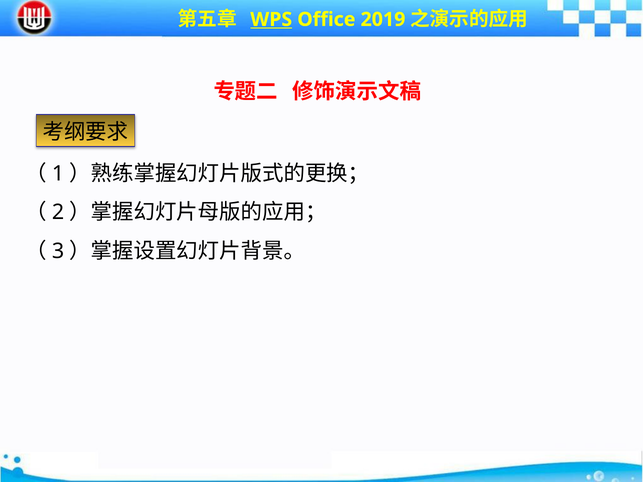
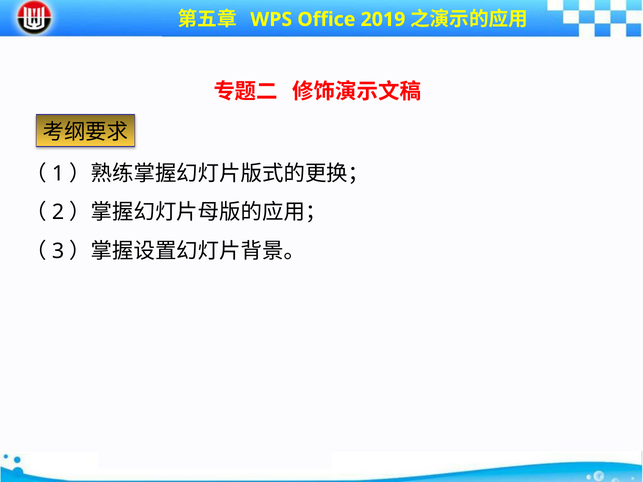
WPS underline: present -> none (271, 19)
